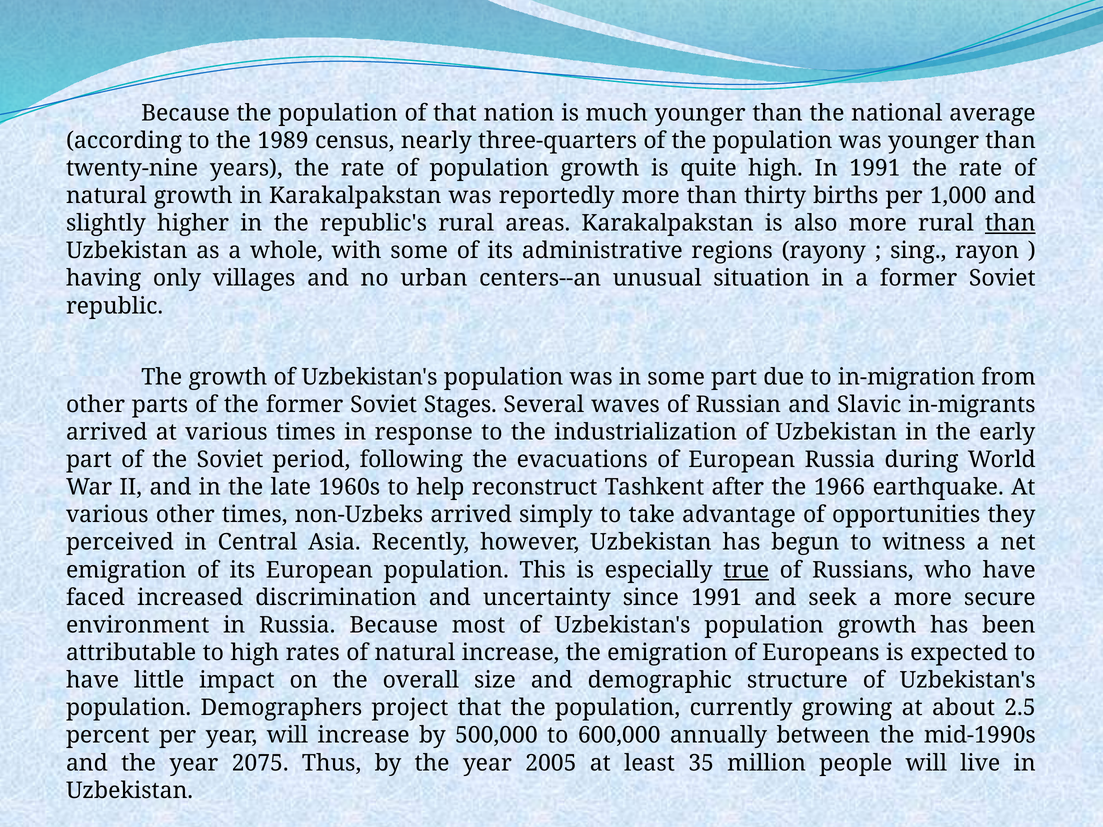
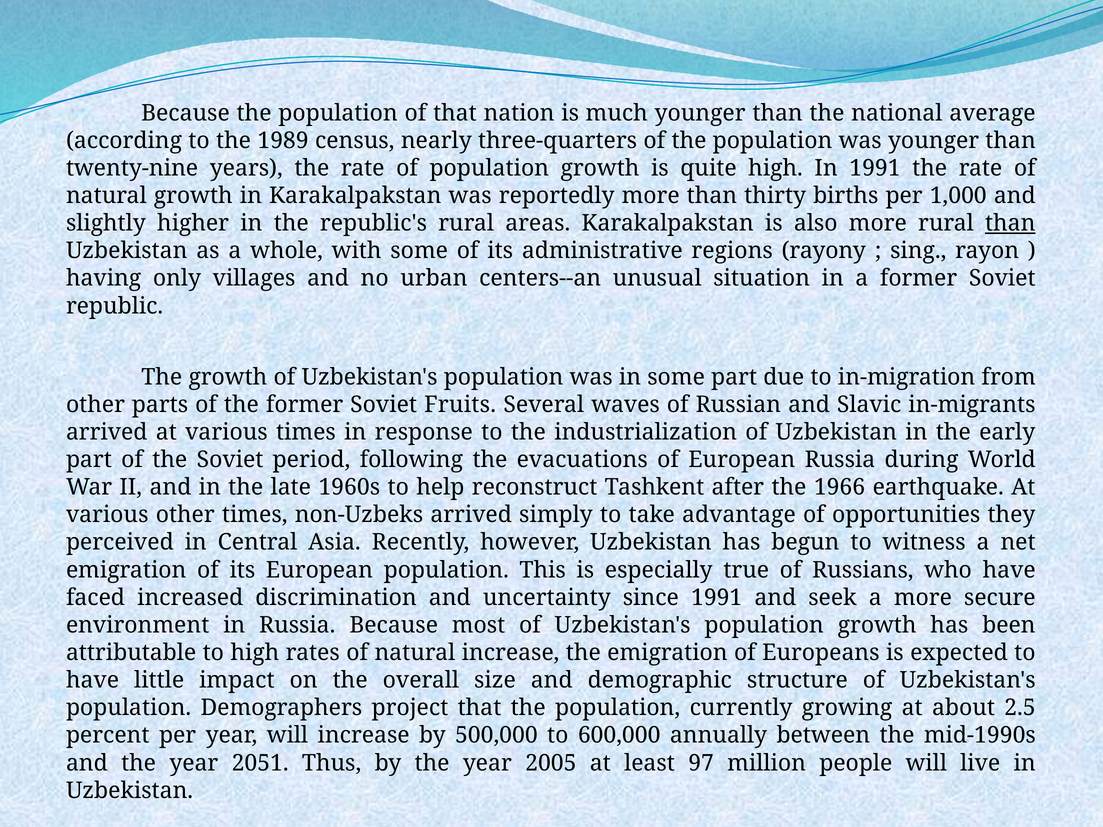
Stages: Stages -> Fruits (460, 405)
true underline: present -> none (746, 570)
2075: 2075 -> 2051 (260, 763)
35: 35 -> 97 (701, 763)
